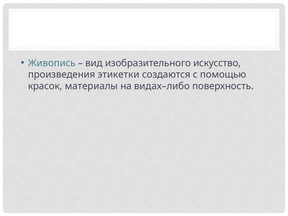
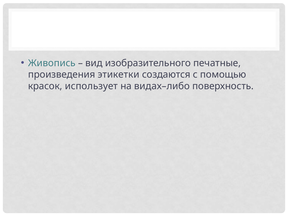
искусство: искусство -> печатные (217, 63)
материалы: материалы -> использует (91, 86)
